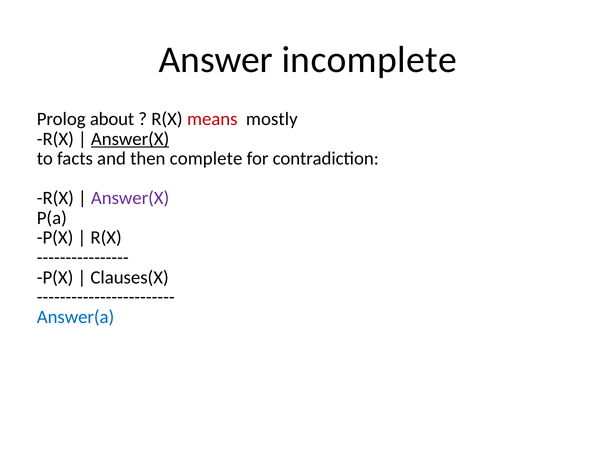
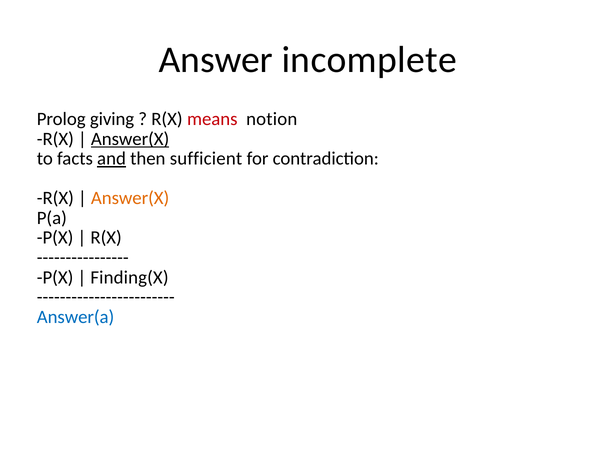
about: about -> giving (112, 119)
mostly: mostly -> notion (272, 119)
and underline: none -> present (111, 159)
complete: complete -> sufficient (206, 159)
Answer(X colour: purple -> orange (130, 198)
Clauses(X: Clauses(X -> Finding(X (130, 277)
